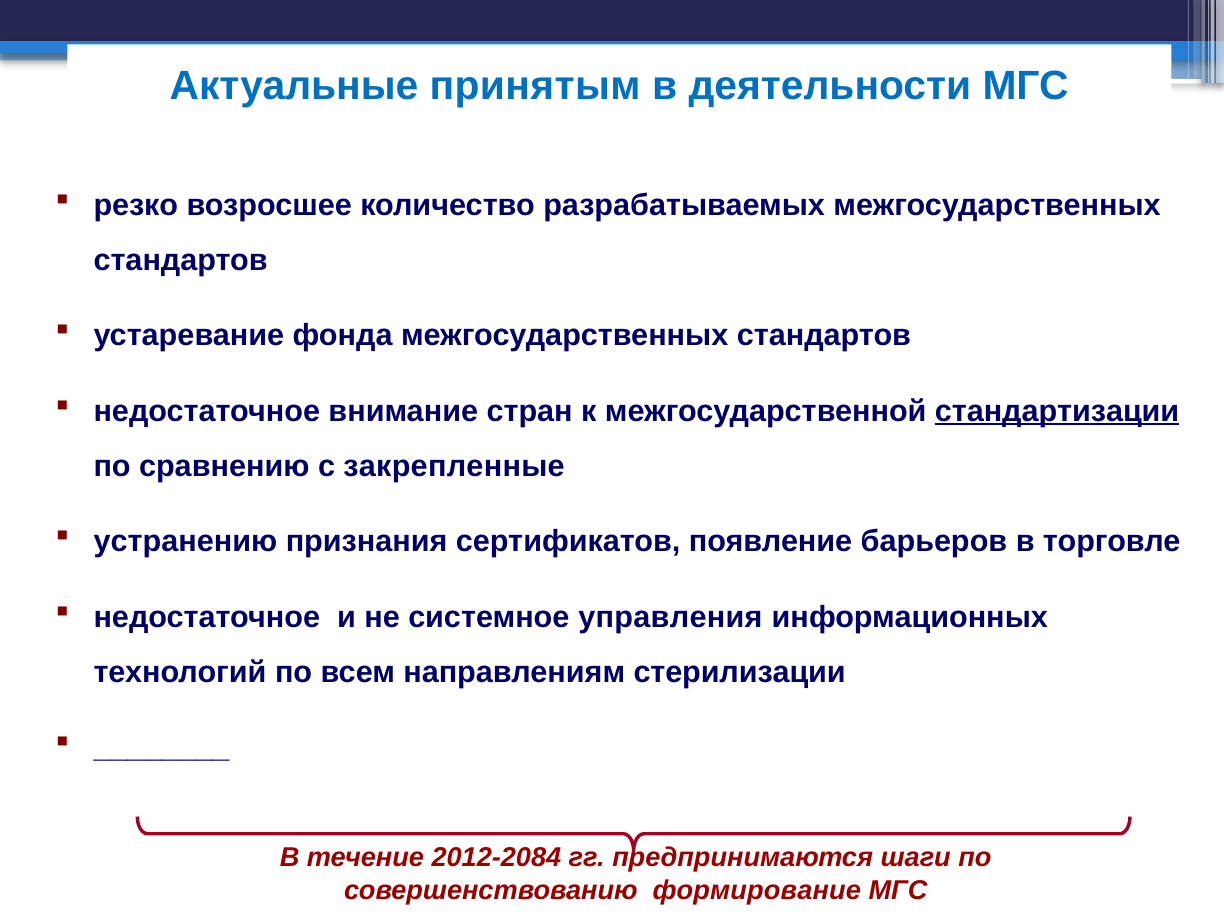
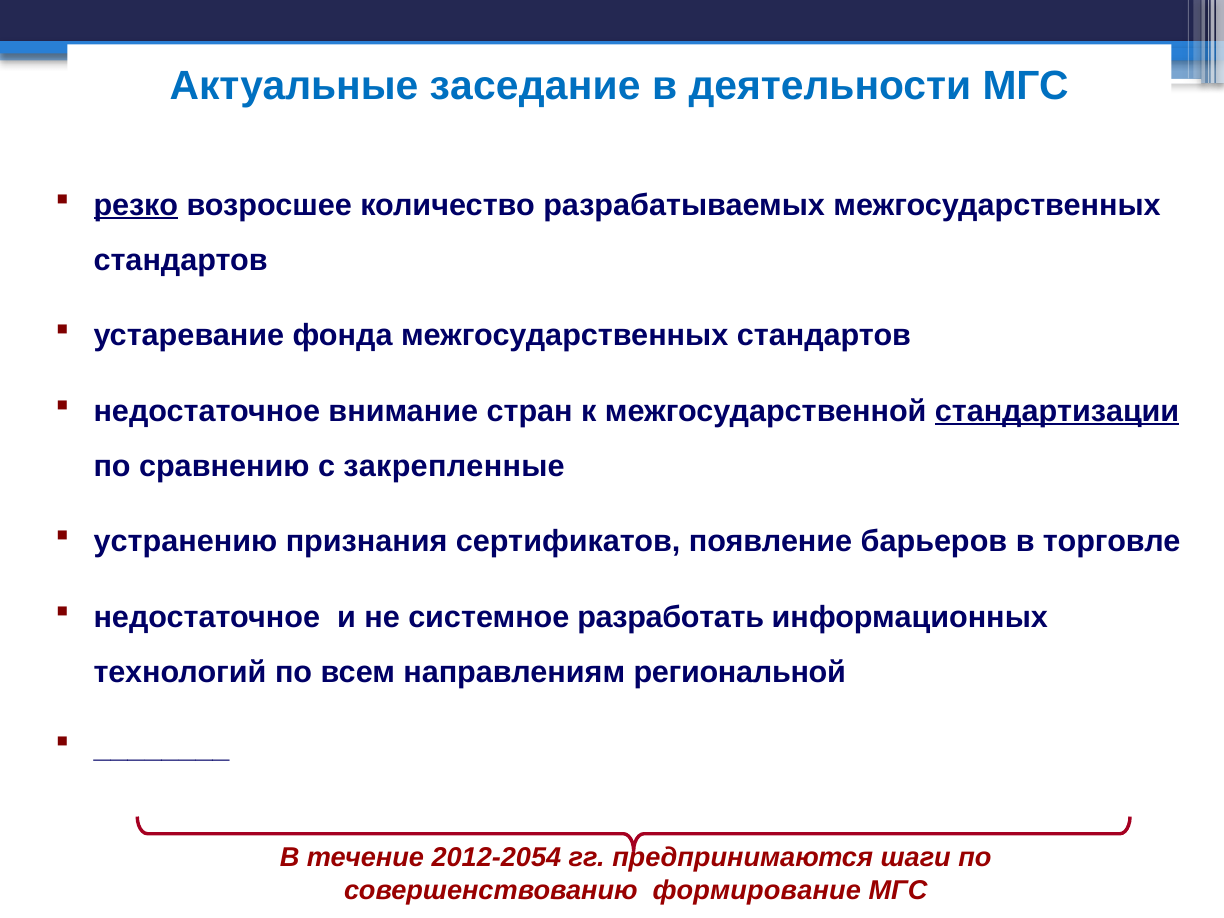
принятым: принятым -> заседание (535, 86)
резко underline: none -> present (136, 205)
управления: управления -> разработать (671, 617)
стерилизации: стерилизации -> региональной (740, 672)
2012-2084: 2012-2084 -> 2012-2054 (496, 858)
